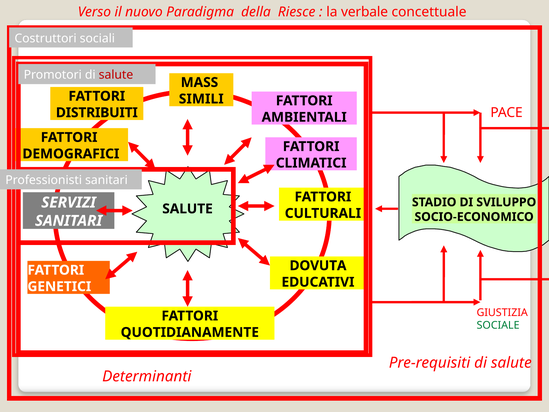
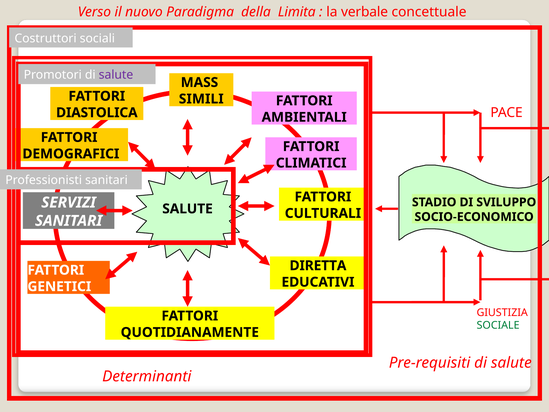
Riesce: Riesce -> Limita (297, 12)
salute colour: red -> purple (116, 75)
DISTRIBUITI: DISTRIBUITI -> DIASTOLICA (97, 113)
DOVUTA: DOVUTA -> DIRETTA (318, 265)
